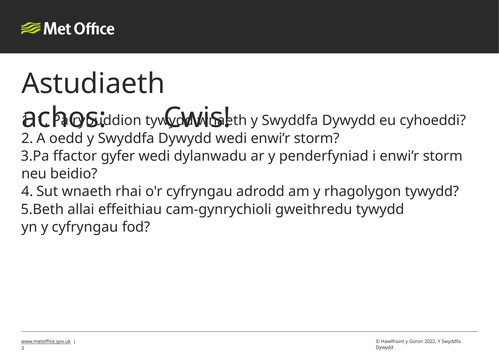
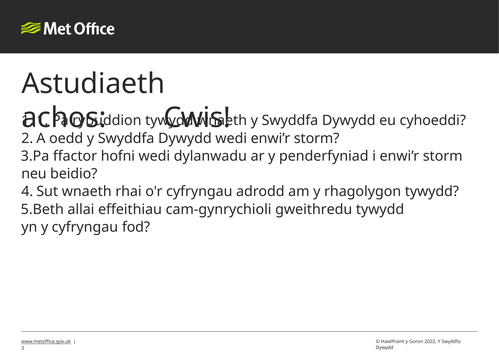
gyfer: gyfer -> hofni (118, 156)
